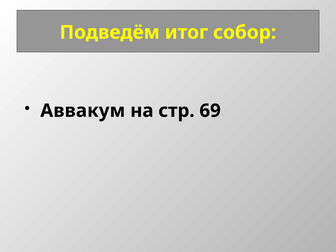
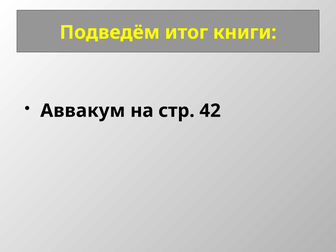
собор: собор -> книги (245, 32)
69: 69 -> 42 (210, 111)
